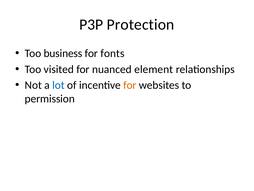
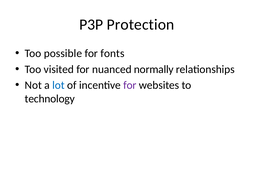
business: business -> possible (63, 53)
element: element -> normally (154, 69)
for colour: orange -> purple (130, 85)
permission: permission -> technology (50, 98)
